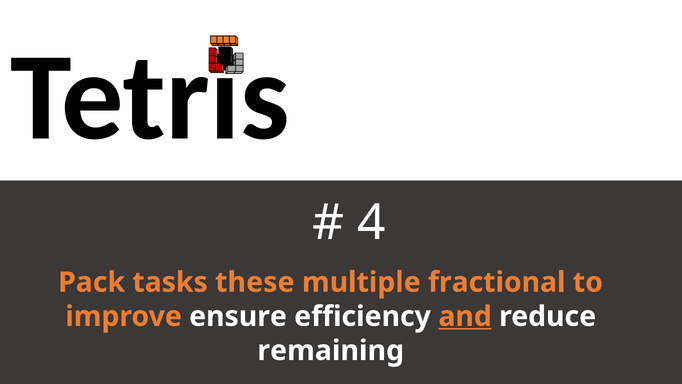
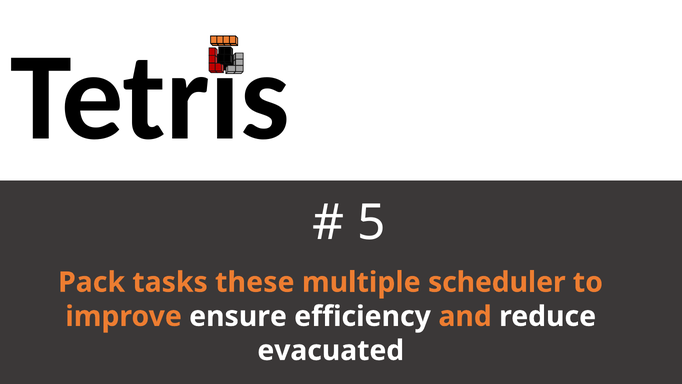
4: 4 -> 5 (371, 223)
fractional: fractional -> scheduler (497, 282)
and underline: present -> none (465, 316)
remaining: remaining -> evacuated (331, 350)
